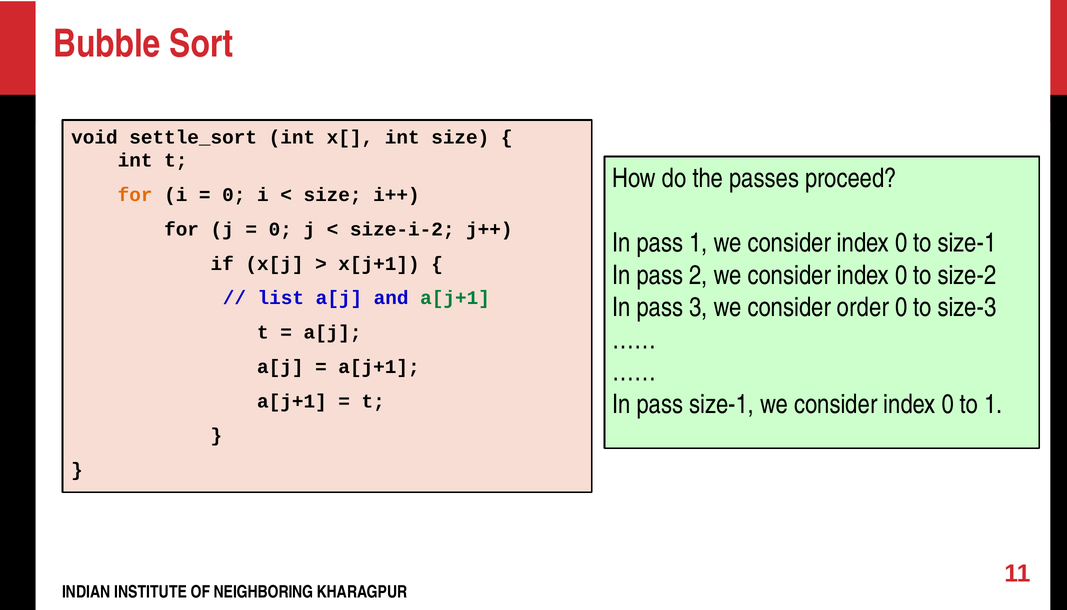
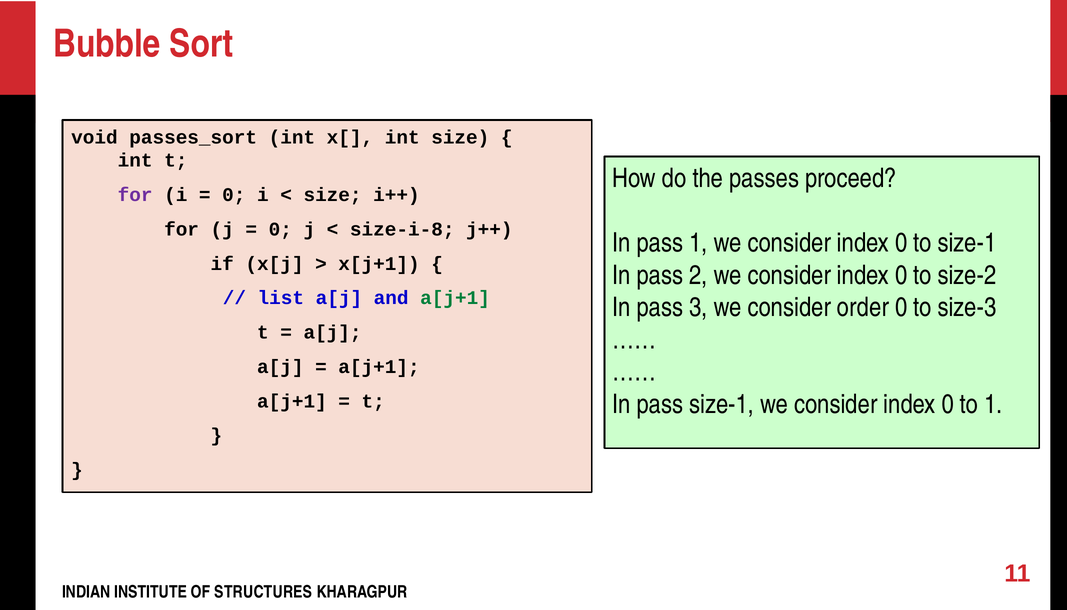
settle_sort: settle_sort -> passes_sort (193, 137)
for colour: orange -> purple (135, 195)
size-i-2: size-i-2 -> size-i-8 (402, 229)
NEIGHBORING: NEIGHBORING -> STRUCTURES (263, 592)
